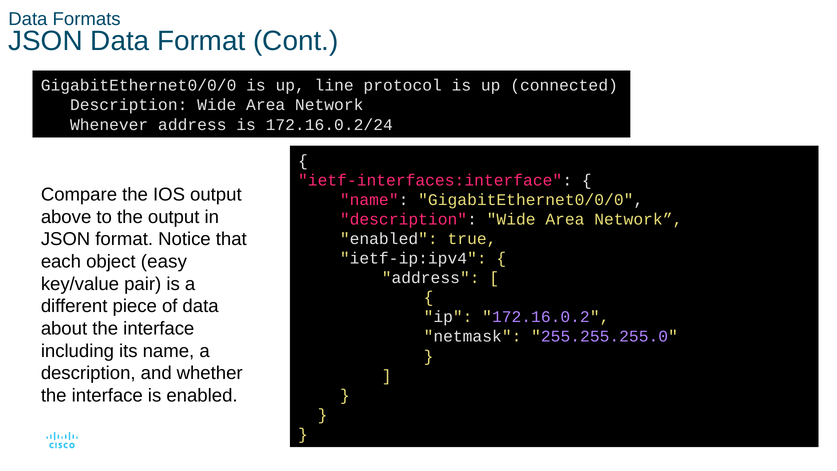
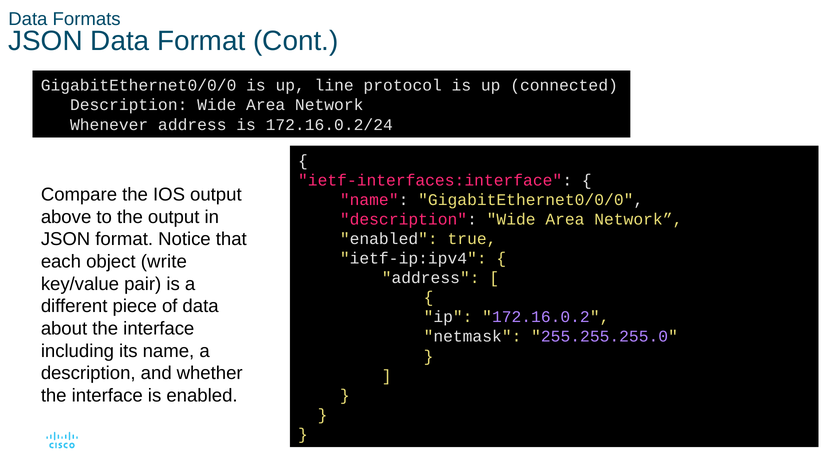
easy: easy -> write (164, 262)
